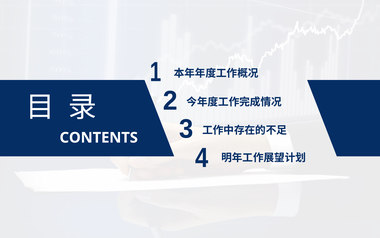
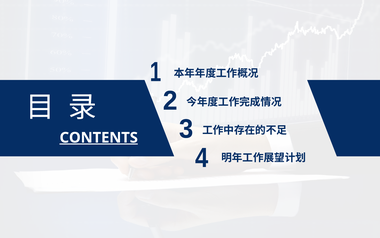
CONTENTS underline: none -> present (99, 137)
